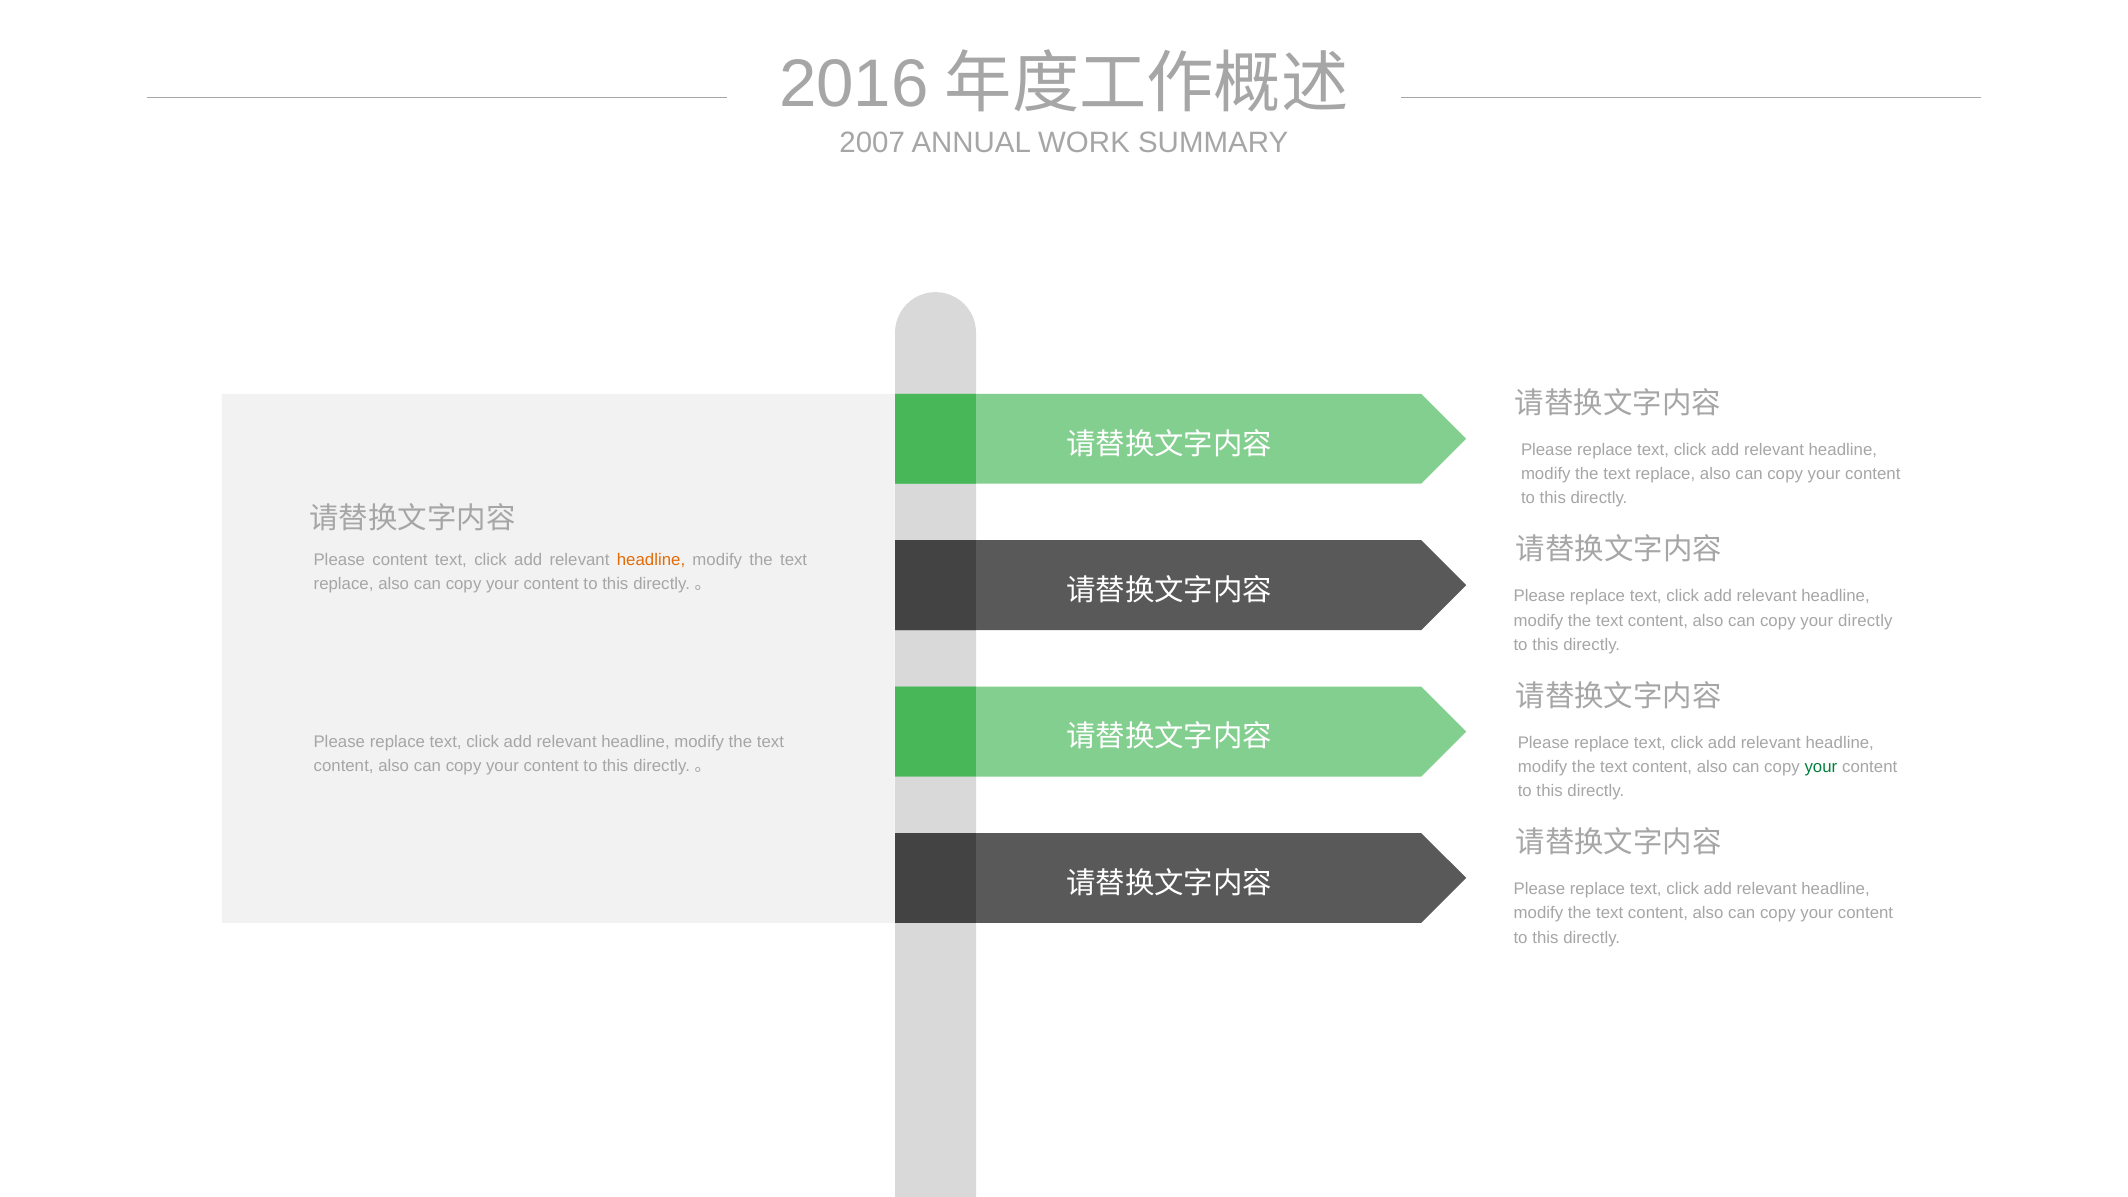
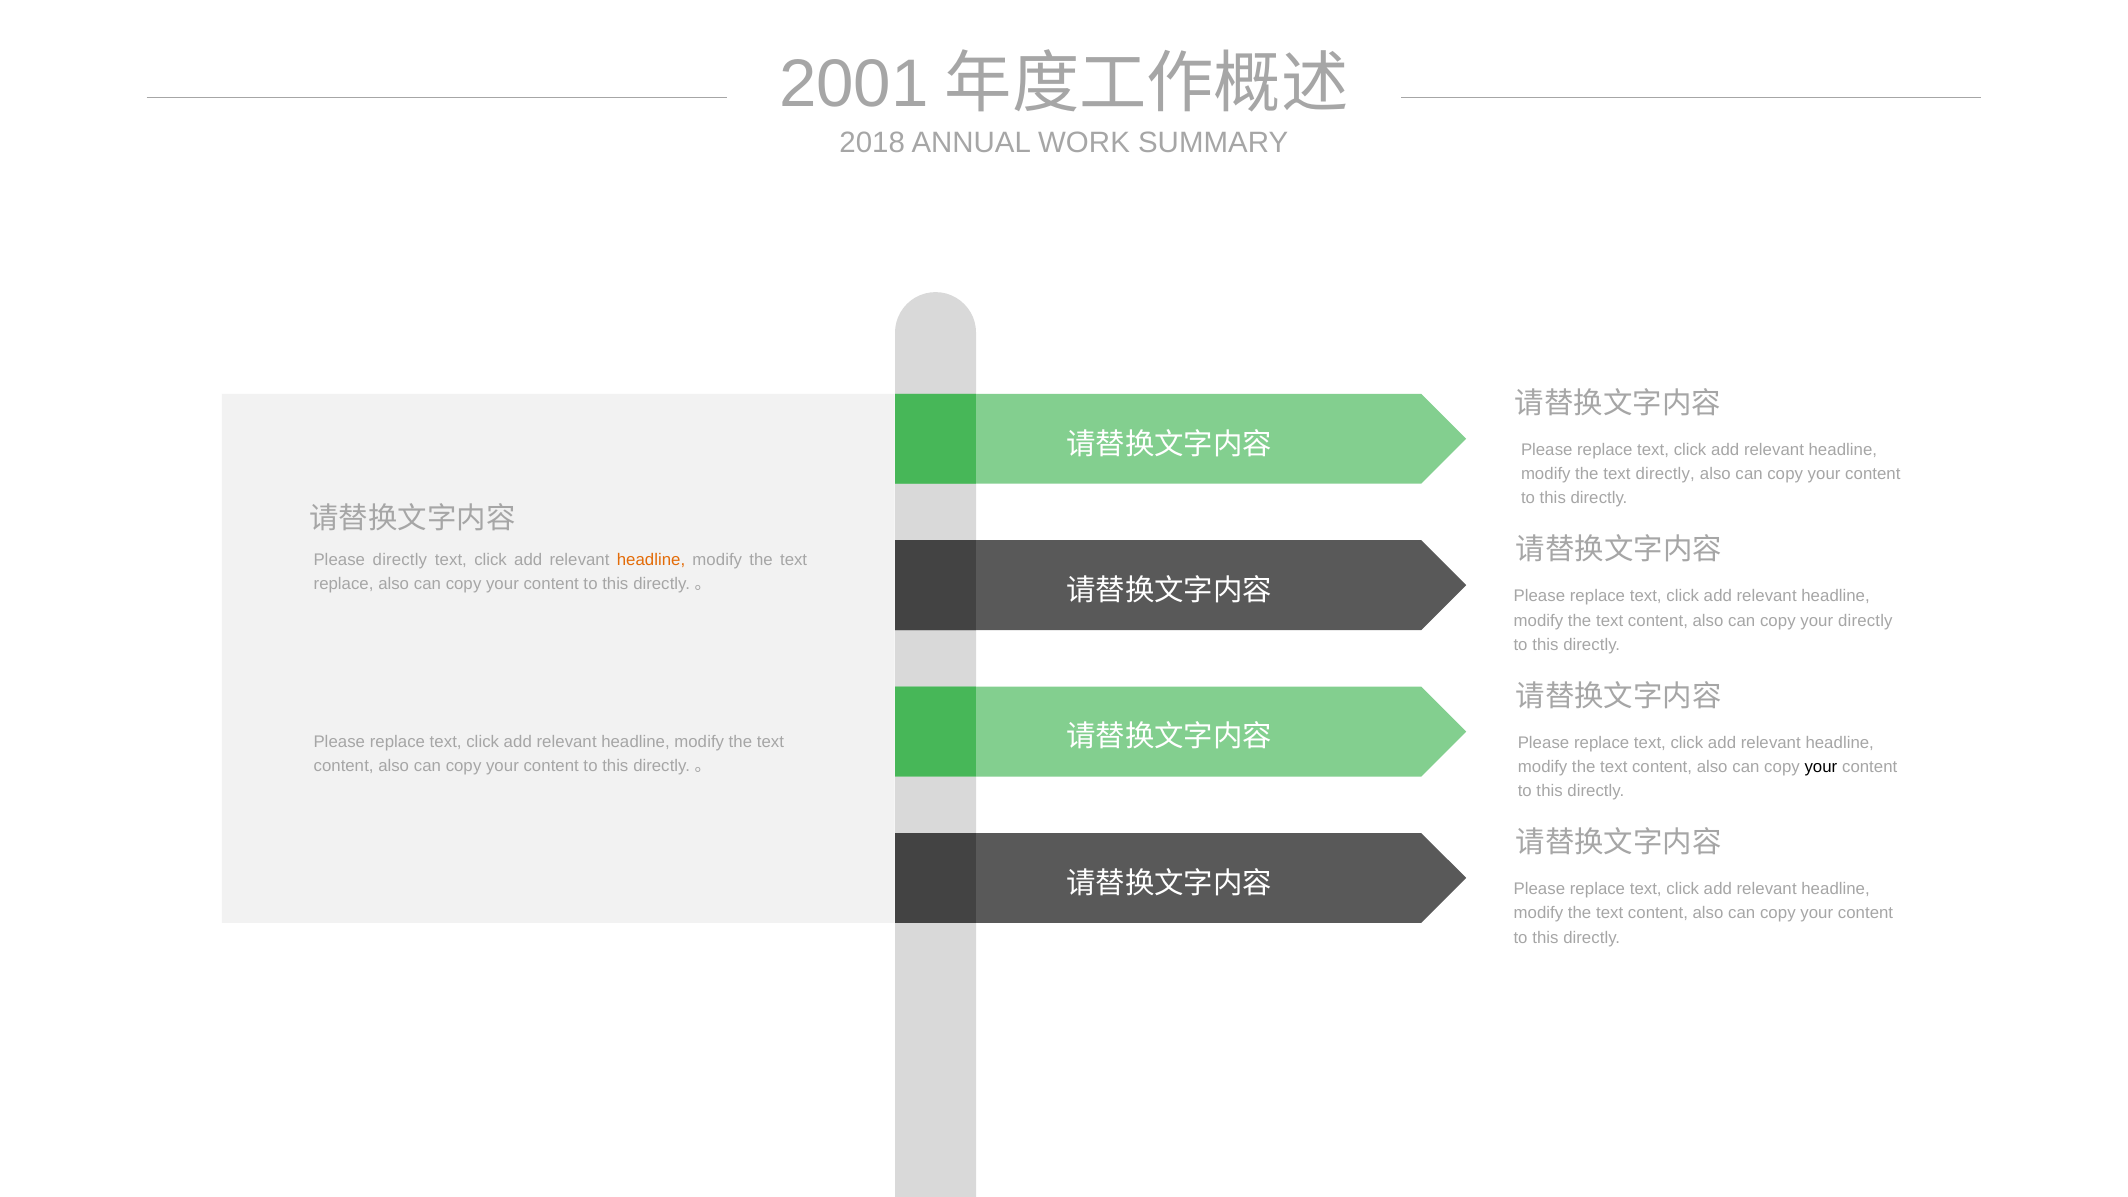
2016: 2016 -> 2001 (854, 84)
2007: 2007 -> 2018 (872, 143)
replace: replace -> directly (1665, 474)
Please content: content -> directly (400, 560)
your colour: green -> black (1821, 767)
